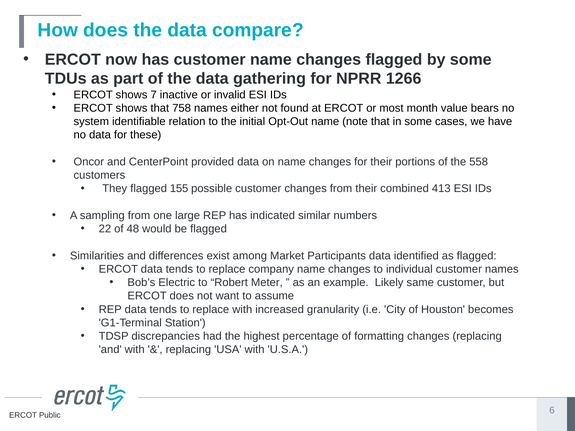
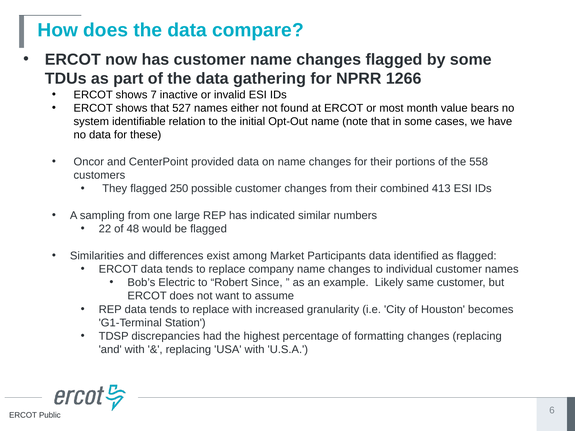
758: 758 -> 527 (182, 108)
155: 155 -> 250 (179, 189)
Meter: Meter -> Since (267, 283)
